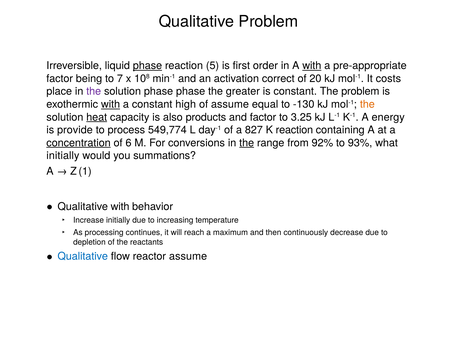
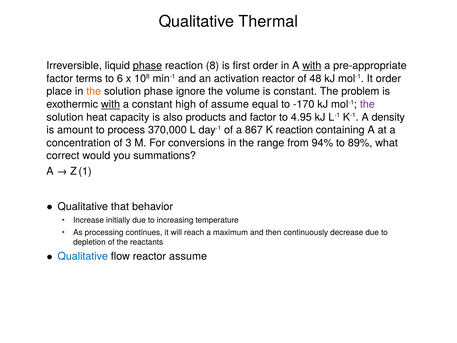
Qualitative Problem: Problem -> Thermal (268, 21)
5: 5 -> 8 (213, 66)
being: being -> terms (89, 78)
7: 7 -> 6 (120, 78)
activation correct: correct -> reactor (278, 78)
20: 20 -> 48 (315, 78)
It costs: costs -> order (388, 78)
the colour: purple -> orange (94, 91)
phase phase: phase -> ignore (191, 91)
greater: greater -> volume (243, 91)
-130: -130 -> -170 (304, 104)
the colour: orange -> purple (367, 104)
heat underline: present -> none (97, 117)
3.25: 3.25 -> 4.95 (301, 117)
energy: energy -> density (388, 117)
provide: provide -> amount (75, 130)
549,774: 549,774 -> 370,000 (167, 130)
827: 827 -> 867 (254, 130)
concentration underline: present -> none (79, 143)
6: 6 -> 3 (128, 143)
the underline: present -> none (247, 143)
92%: 92% -> 94% (322, 143)
93%: 93% -> 89% (360, 143)
initially: initially -> correct (63, 156)
Qualitative with: with -> that (120, 206)
